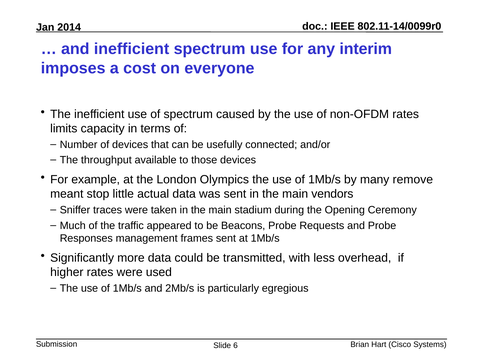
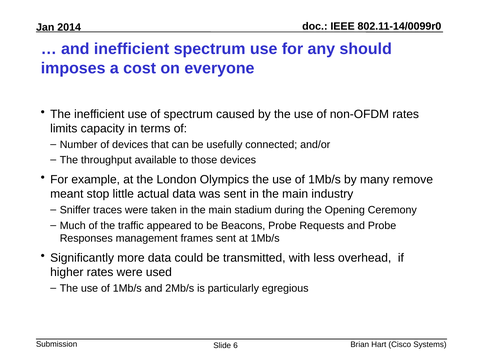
interim: interim -> should (366, 49)
vendors: vendors -> industry (332, 194)
